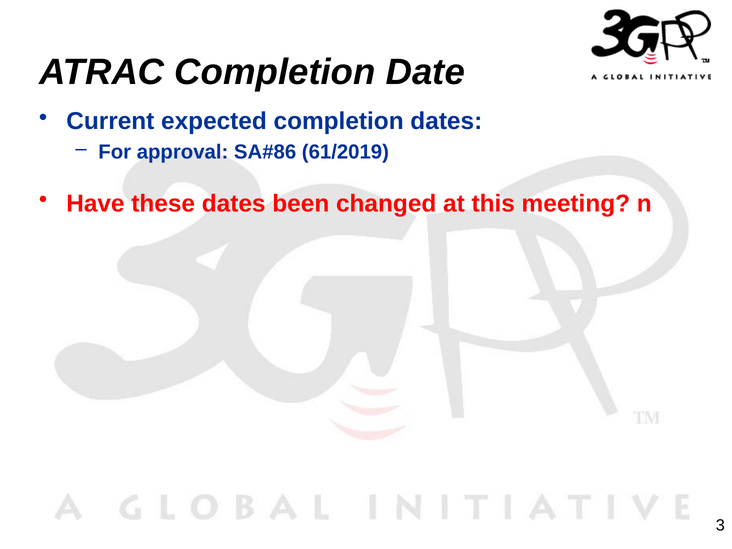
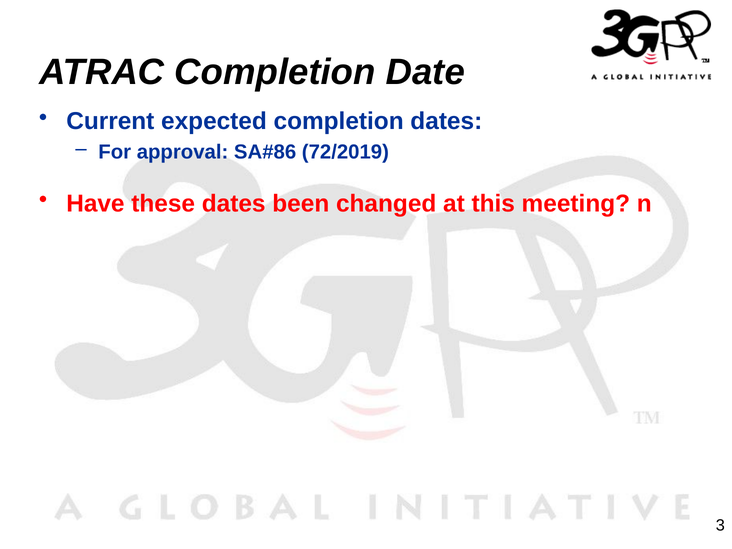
61/2019: 61/2019 -> 72/2019 (345, 152)
